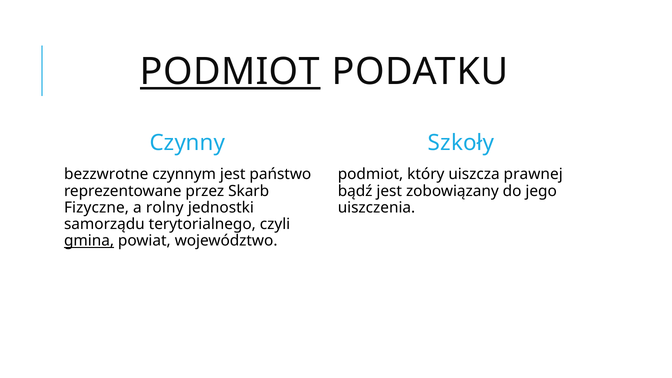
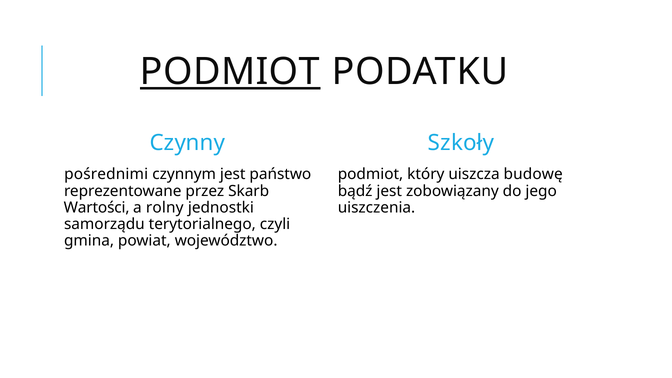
bezzwrotne: bezzwrotne -> pośrednimi (106, 174)
prawnej: prawnej -> budowę (533, 174)
Fizyczne: Fizyczne -> Wartości (97, 208)
gmina underline: present -> none (89, 241)
